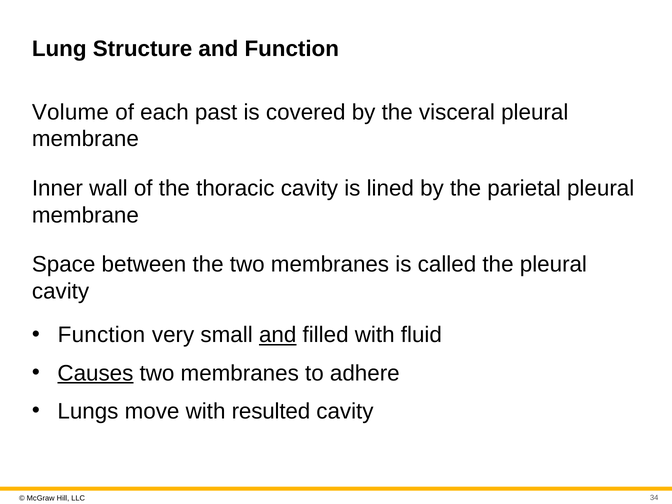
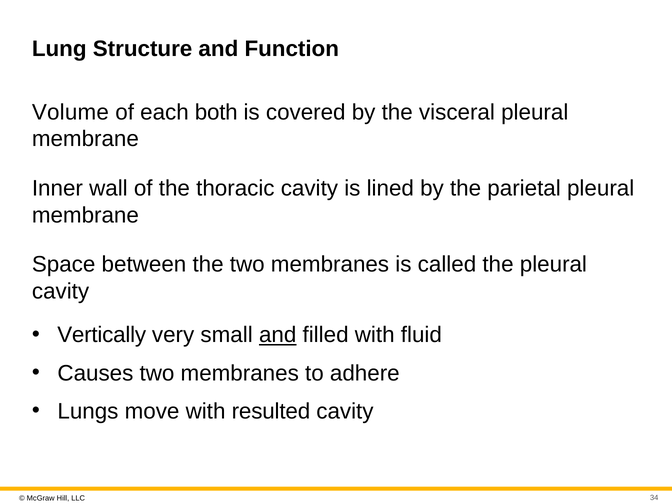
past: past -> both (216, 112)
Function: Function -> Vertically (102, 335)
Causes underline: present -> none (95, 373)
